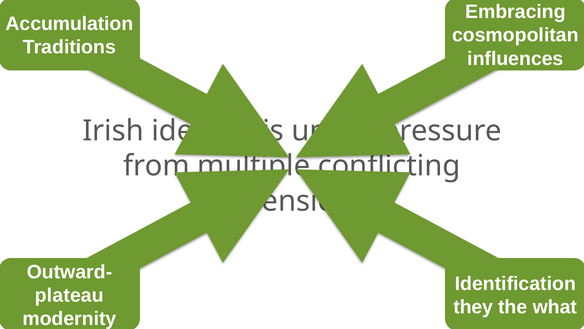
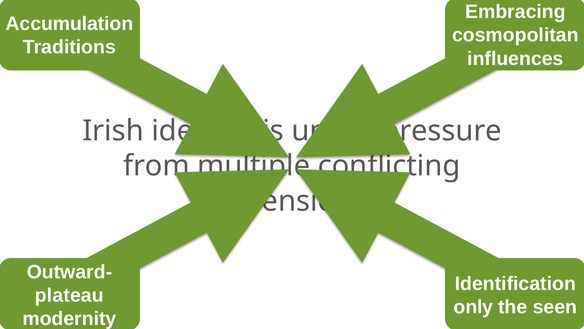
they: they -> only (473, 307)
what: what -> seen (555, 307)
